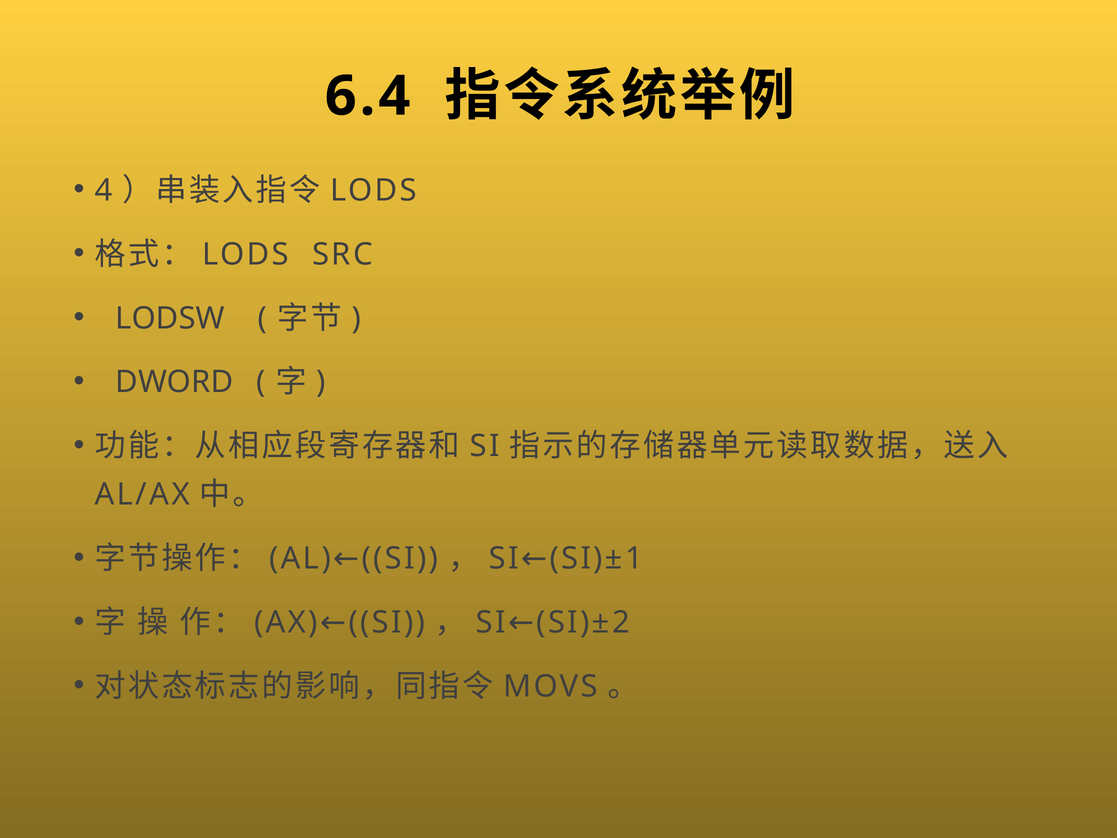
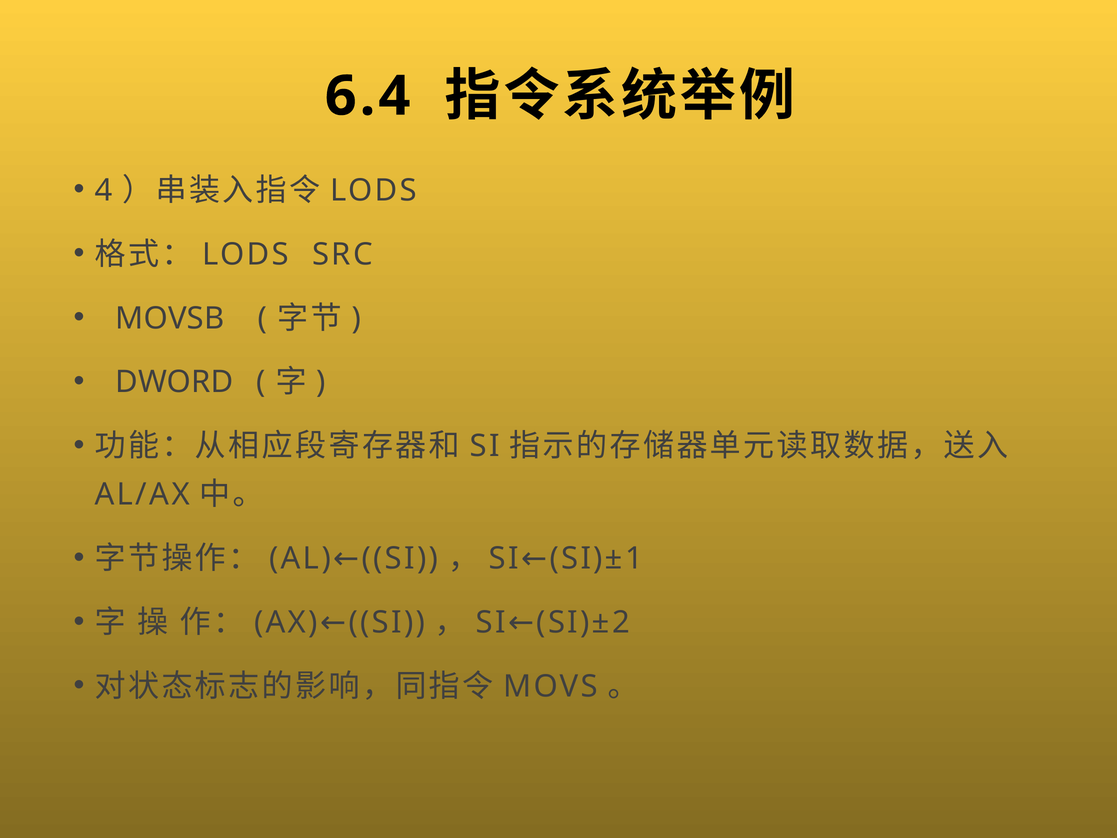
LODSW: LODSW -> MOVSB (170, 318)
